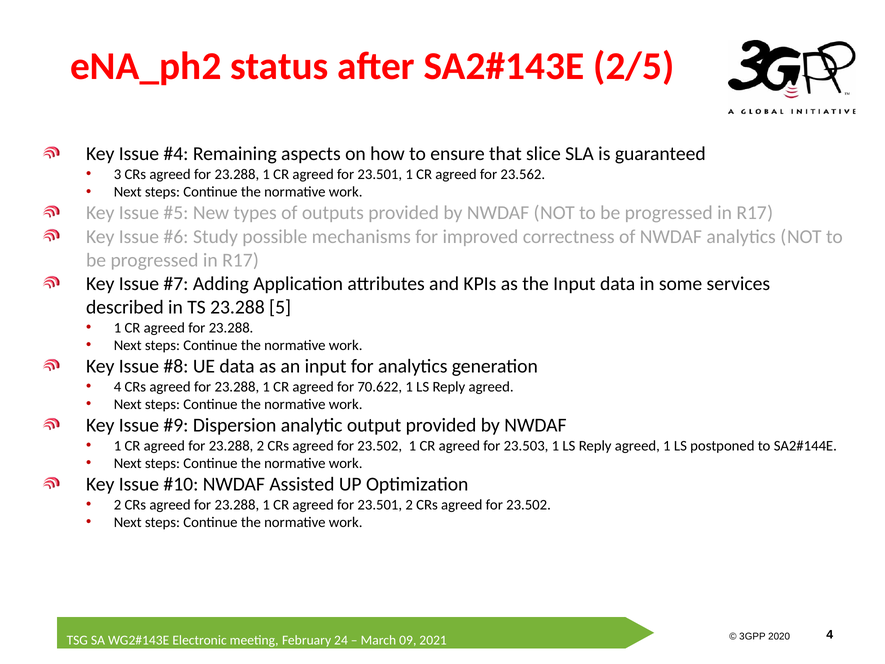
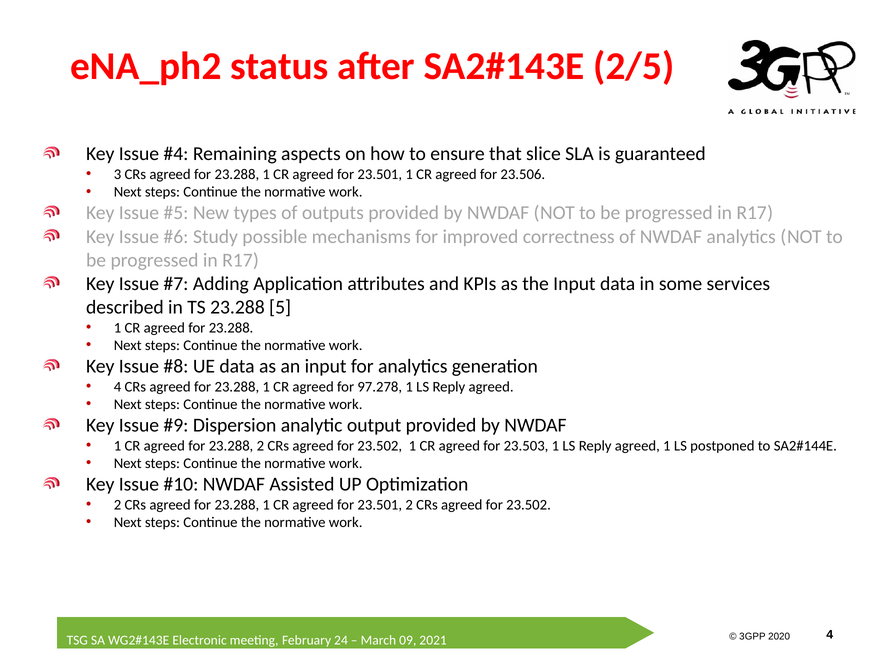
23.562: 23.562 -> 23.506 (523, 174)
70.622: 70.622 -> 97.278 (380, 387)
